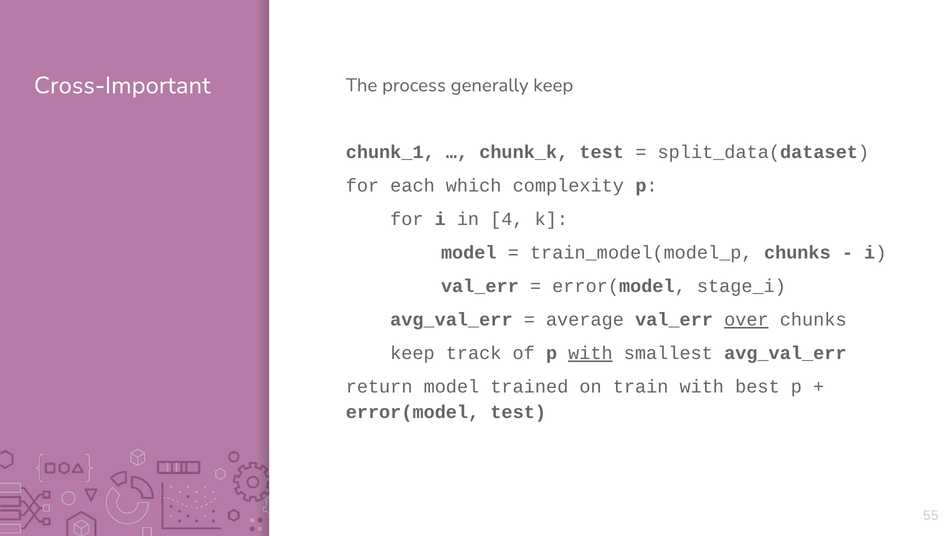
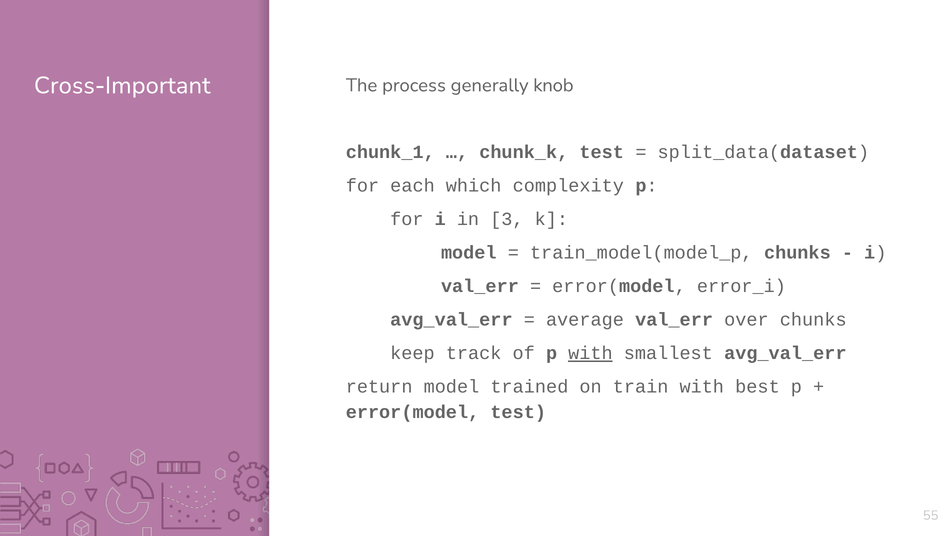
generally keep: keep -> knob (553, 85)
4: 4 -> 3 (507, 219)
stage_i: stage_i -> error_i (741, 286)
over underline: present -> none (746, 319)
